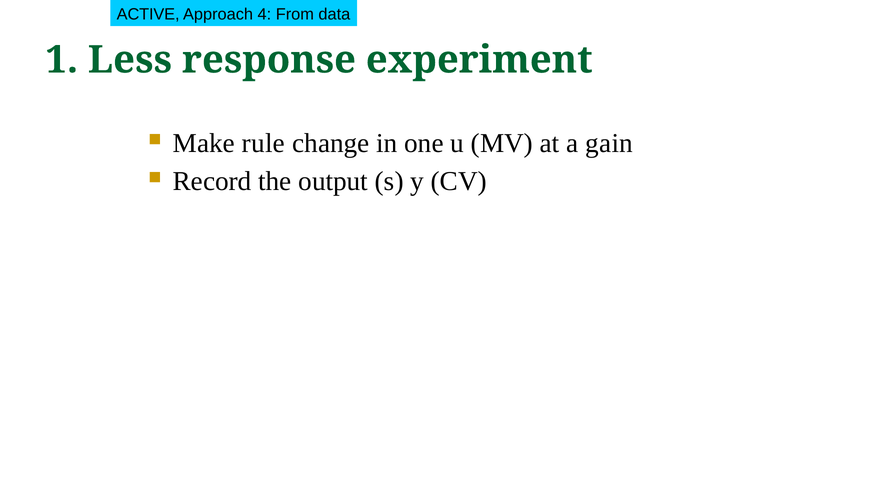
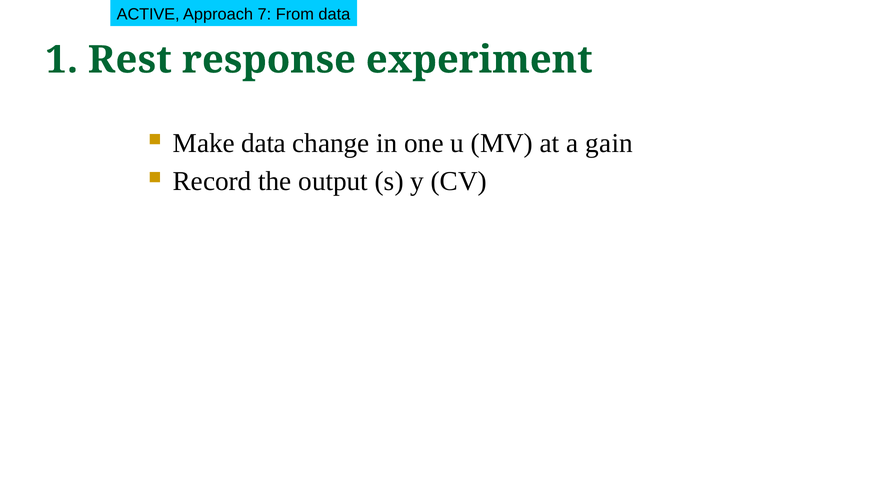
4: 4 -> 7 (264, 14)
Less: Less -> Rest (130, 60)
Make rule: rule -> data (264, 143)
